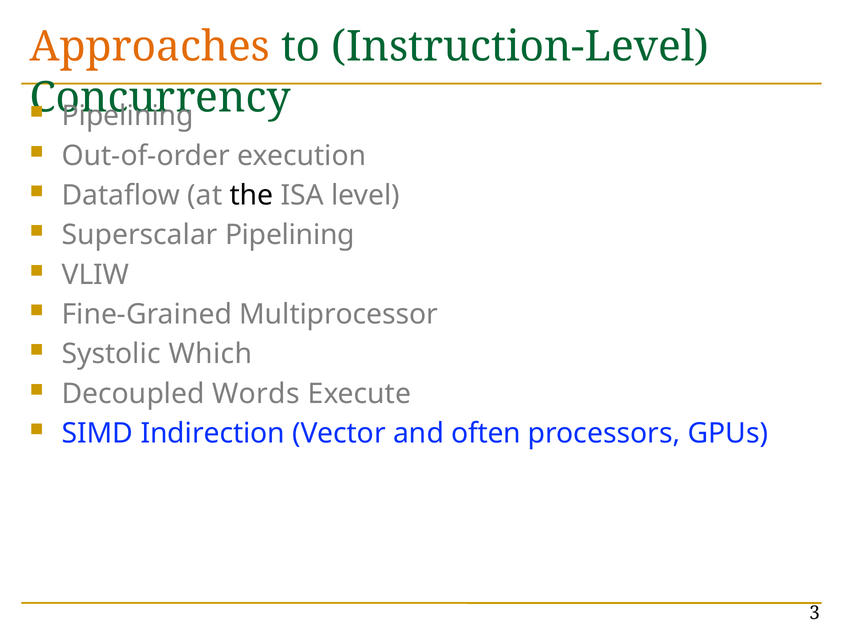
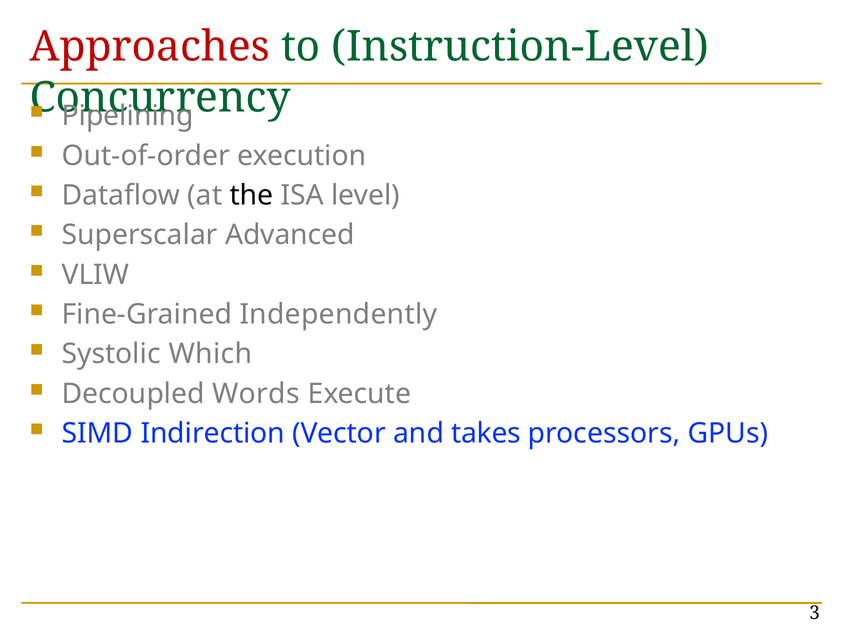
Approaches colour: orange -> red (150, 47)
Superscalar Pipelining: Pipelining -> Advanced (290, 235)
Multiprocessor: Multiprocessor -> Independently (338, 314)
often: often -> takes (486, 433)
